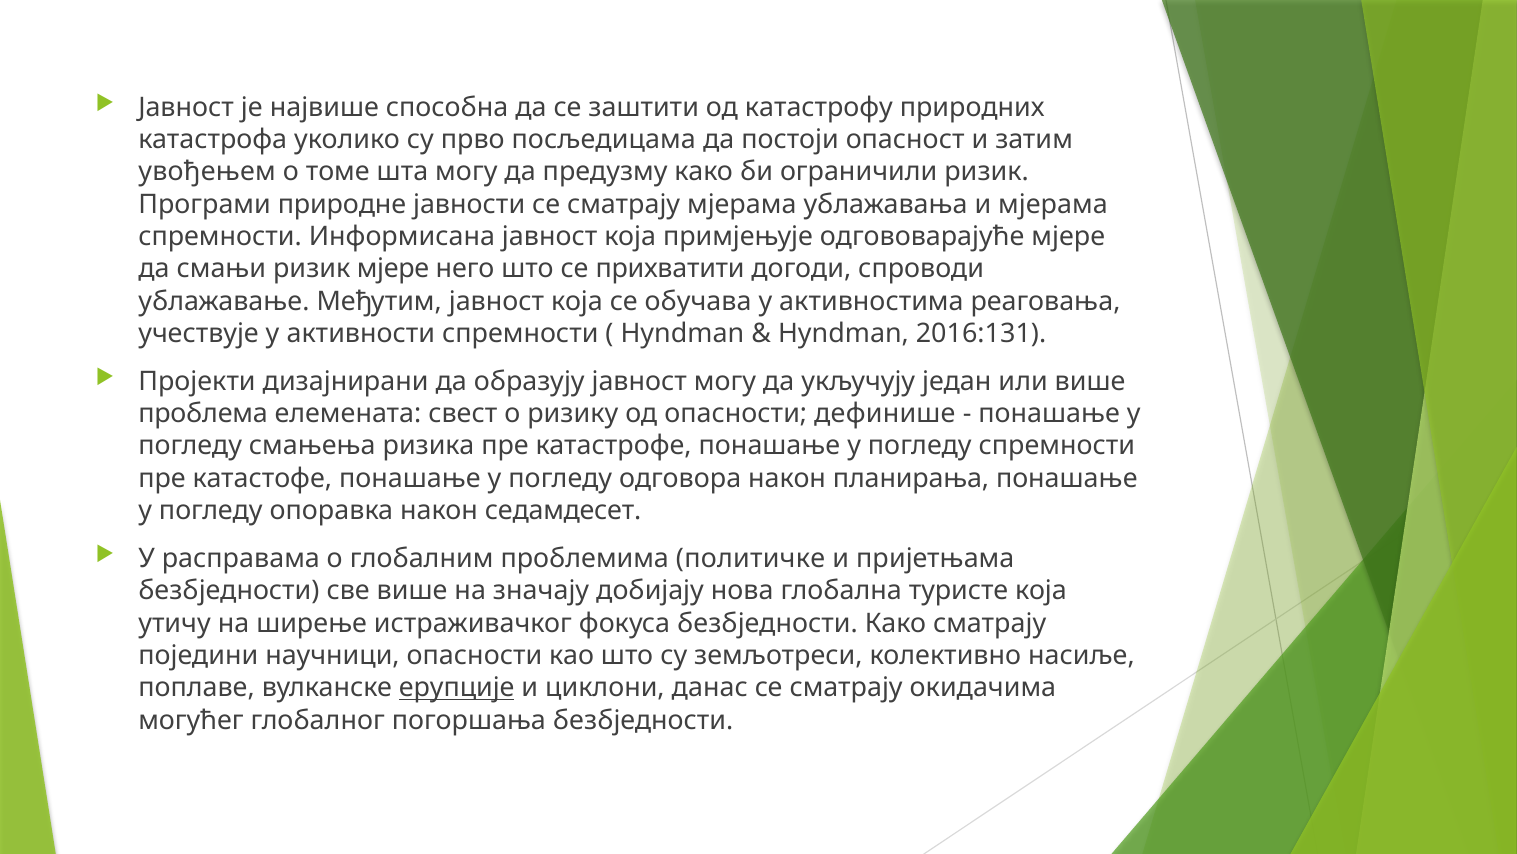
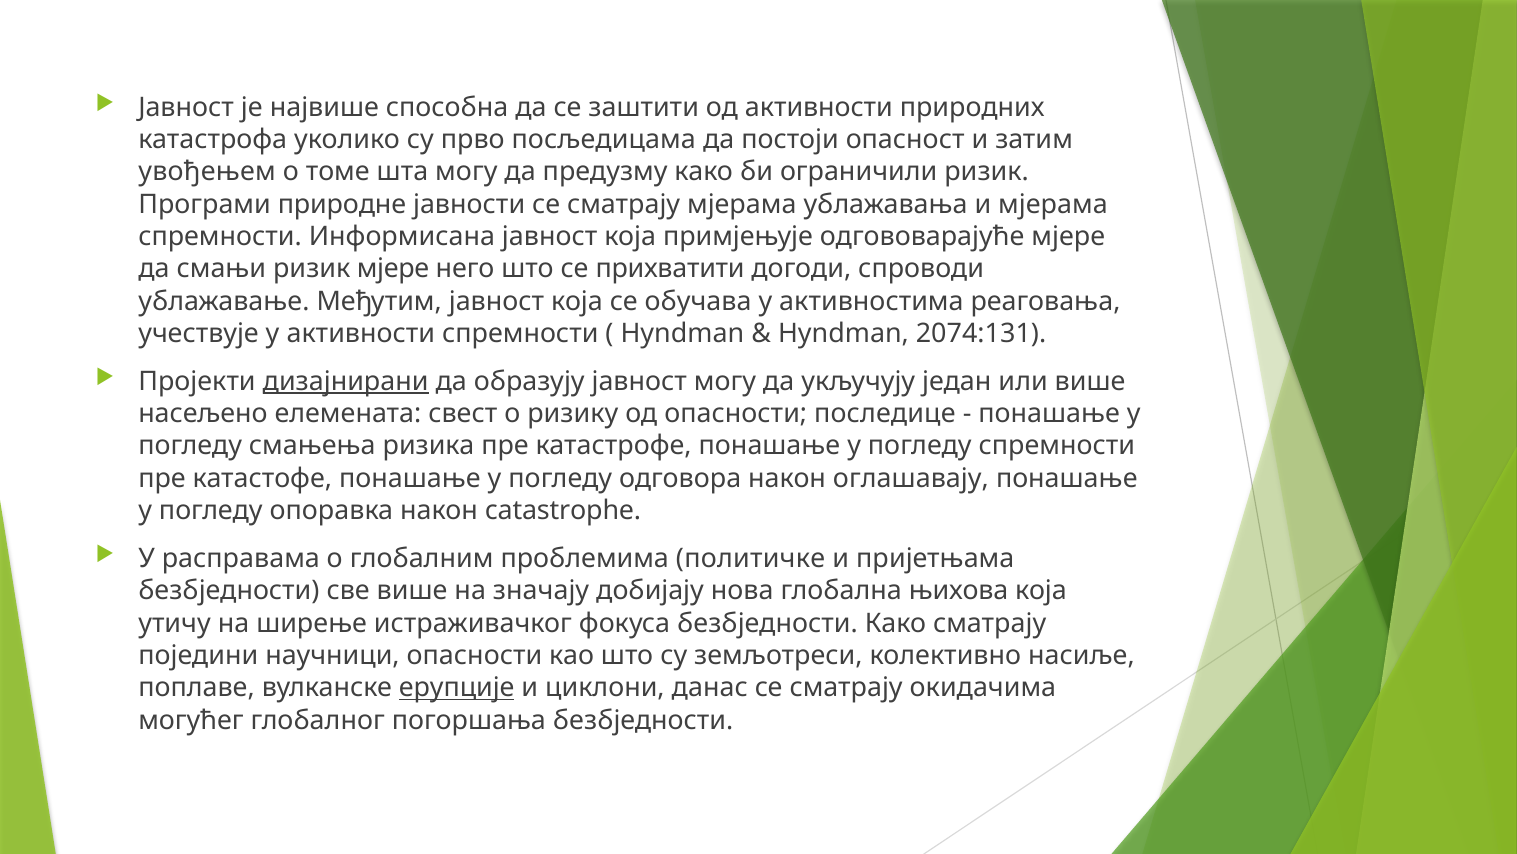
од катастрофу: катастрофу -> активности (819, 107)
2016:131: 2016:131 -> 2074:131 (981, 333)
дизајнирани underline: none -> present (346, 381)
проблема: проблема -> насељено (203, 413)
дефинише: дефинише -> последице (885, 413)
планирања: планирања -> оглашавају (911, 478)
седамдесет: седамдесет -> catastrophe (563, 510)
туристе: туристе -> њихова (959, 591)
